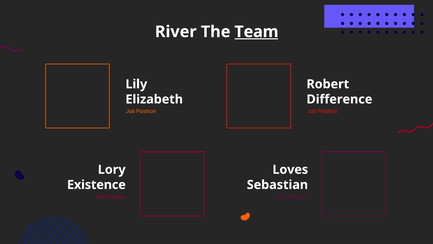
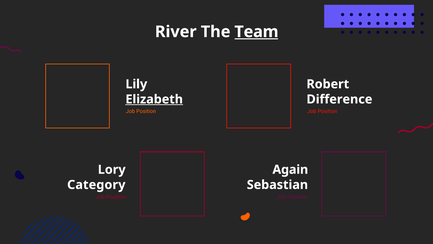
Elizabeth underline: none -> present (154, 99)
Loves: Loves -> Again (290, 169)
Existence: Existence -> Category (96, 184)
